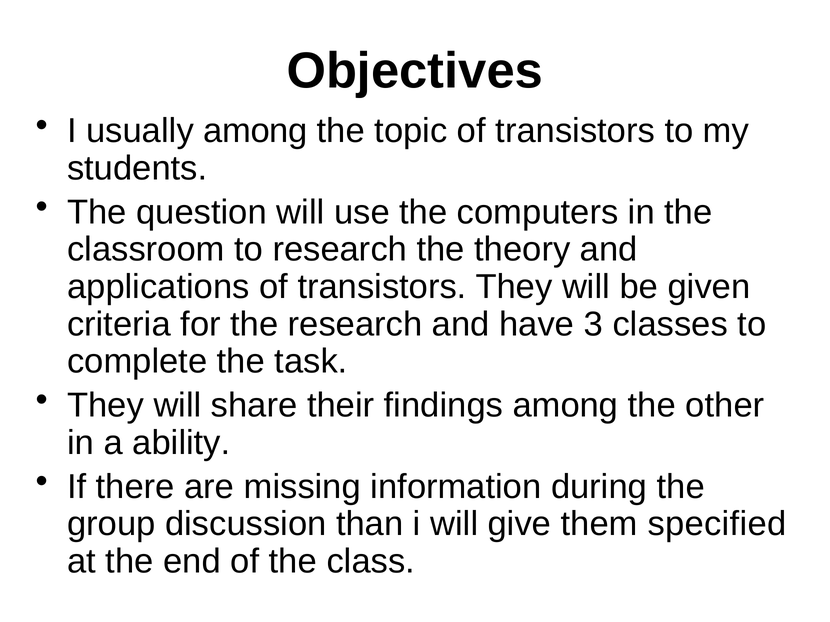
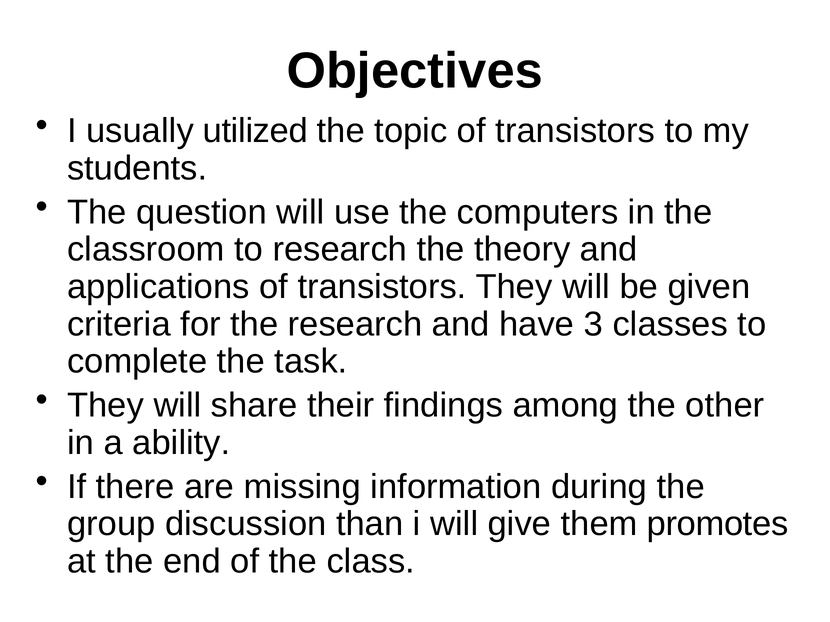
usually among: among -> utilized (255, 131)
specified: specified -> promotes (717, 524)
